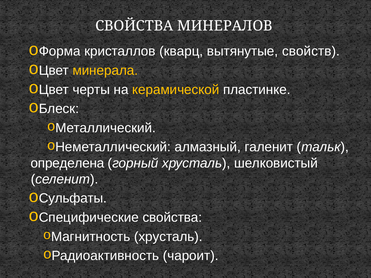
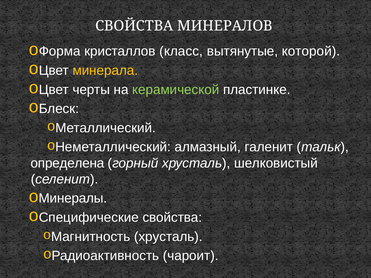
кварц: кварц -> класс (181, 51)
свойств: свойств -> которой (311, 51)
керамической colour: yellow -> light green (176, 90)
Сульфаты: Сульфаты -> Минералы (73, 198)
